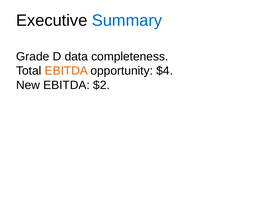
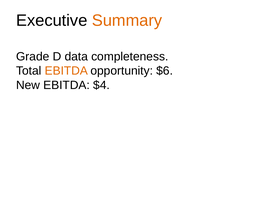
Summary colour: blue -> orange (127, 20)
$4: $4 -> $6 (165, 71)
$2: $2 -> $4 (101, 85)
